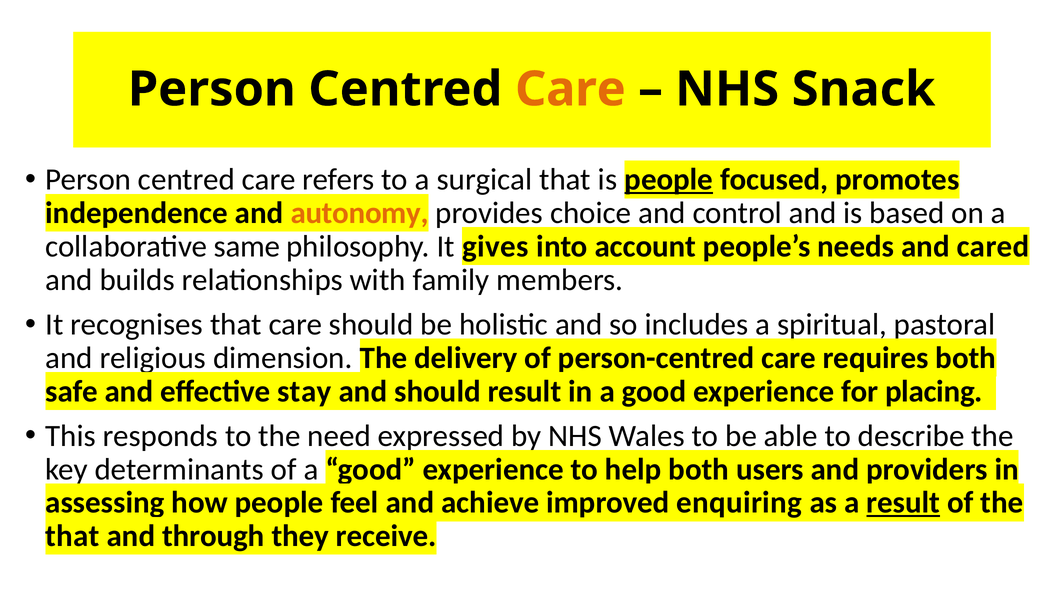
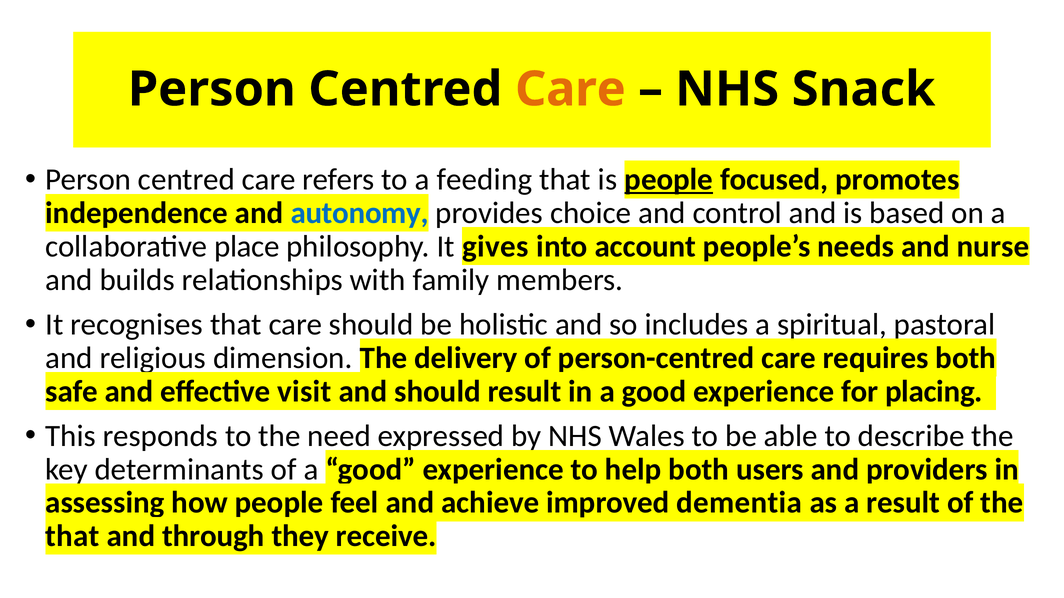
surgical: surgical -> feeding (484, 180)
autonomy colour: orange -> blue (360, 213)
same: same -> place (247, 247)
cared: cared -> nurse (993, 247)
stay: stay -> visit (304, 392)
enquiring: enquiring -> dementia (739, 503)
result underline: present -> none (903, 503)
